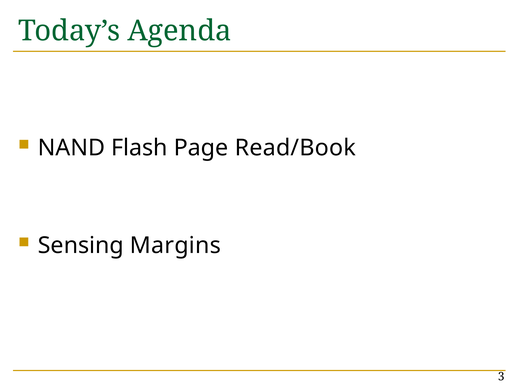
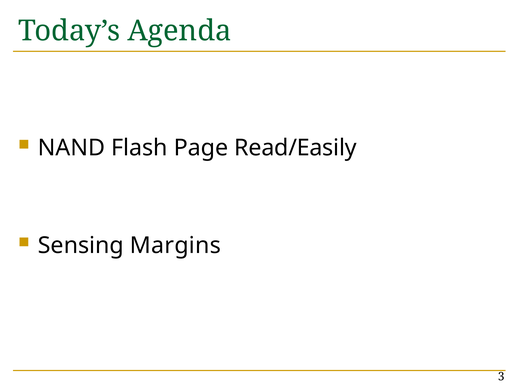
Read/Book: Read/Book -> Read/Easily (295, 148)
